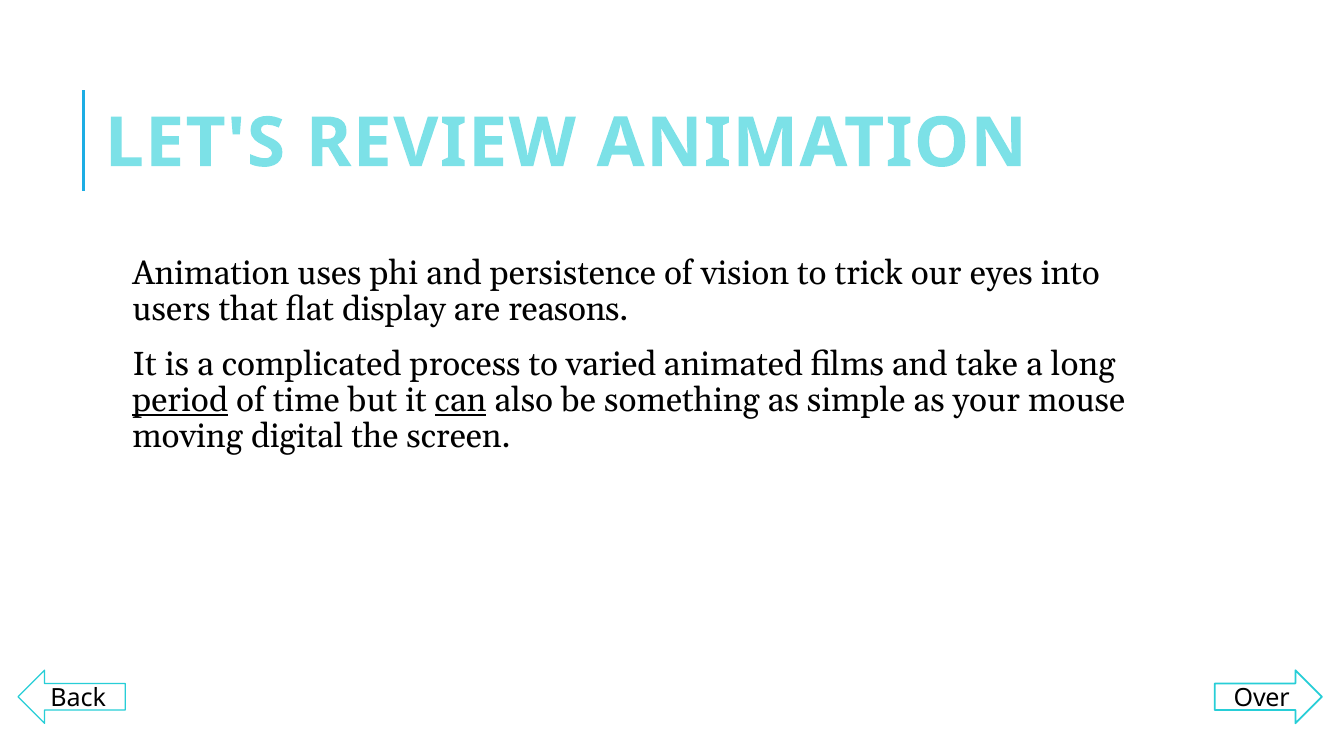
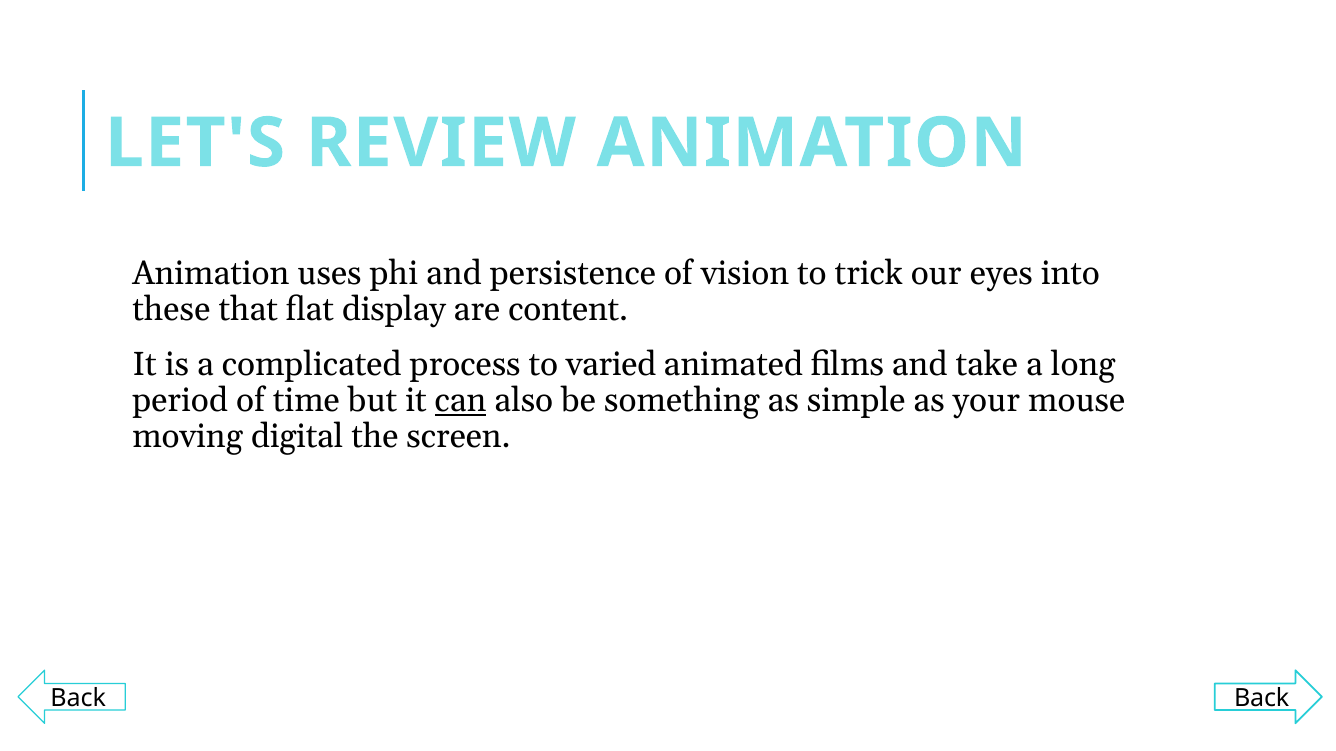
users: users -> these (171, 309)
reasons: reasons -> content (568, 309)
period underline: present -> none (180, 401)
Over: Over -> Back (1262, 699)
